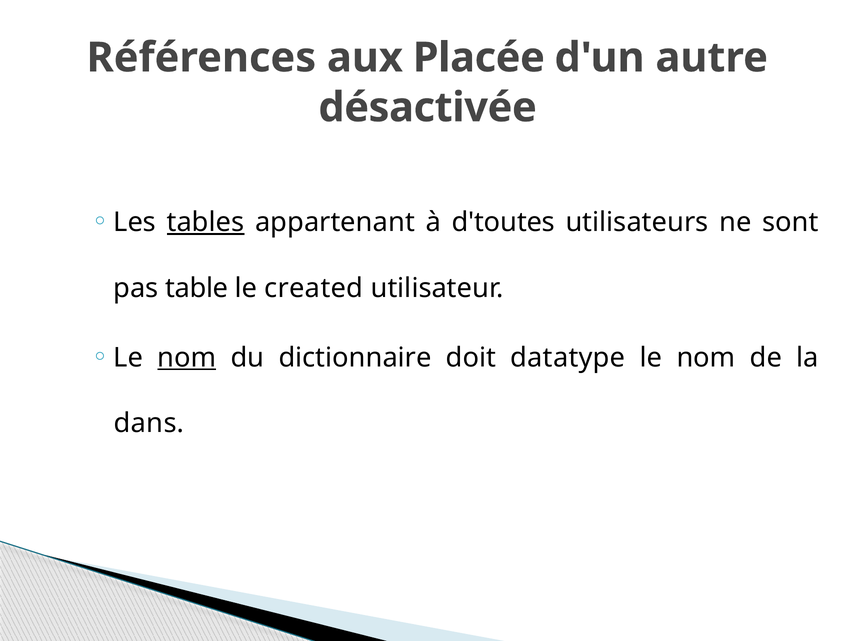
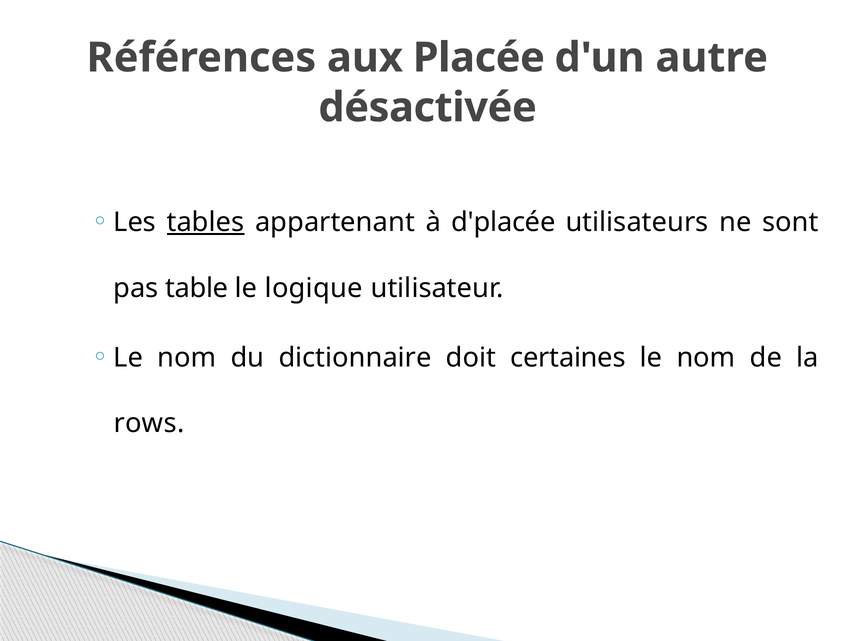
d'toutes: d'toutes -> d'placée (503, 222)
created: created -> logique (314, 288)
nom underline: present -> none (187, 358)
datatype: datatype -> certaines (568, 358)
dans: dans -> rows (149, 423)
